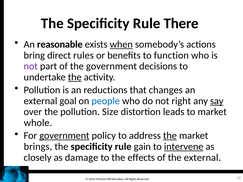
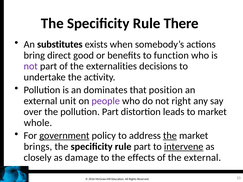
reasonable: reasonable -> substitutes (60, 44)
when underline: present -> none (121, 44)
rules: rules -> good (84, 55)
the government: government -> externalities (111, 66)
the underline: present -> none (75, 77)
reductions: reductions -> dominates (105, 90)
changes: changes -> position (166, 90)
goal: goal -> unit (68, 101)
people colour: blue -> purple (106, 101)
say underline: present -> none (217, 101)
pollution Size: Size -> Part (110, 112)
rule gain: gain -> part (142, 147)
